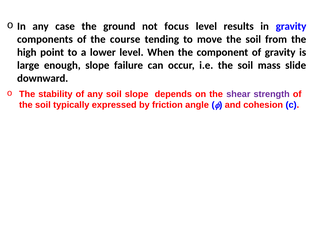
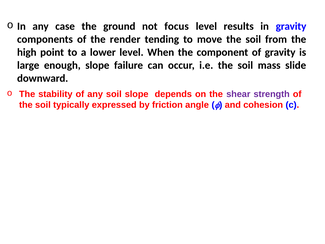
course: course -> render (125, 39)
